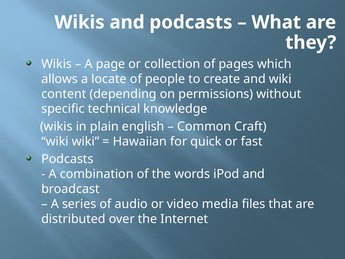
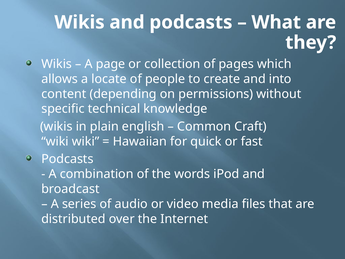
and wiki: wiki -> into (280, 79)
